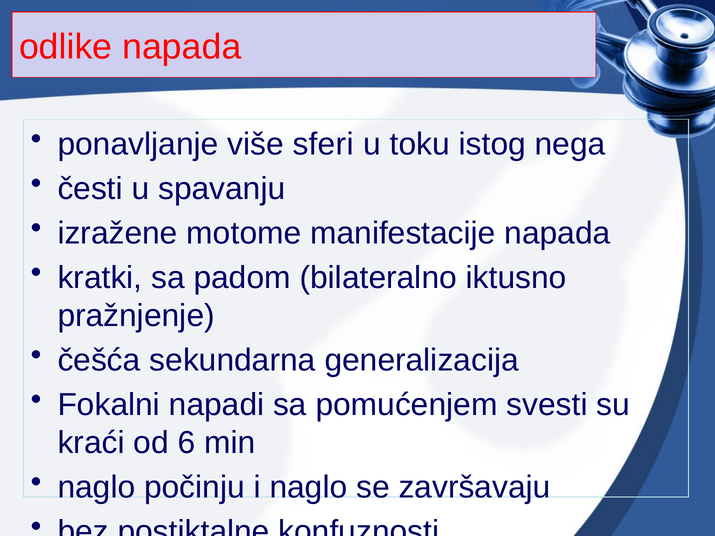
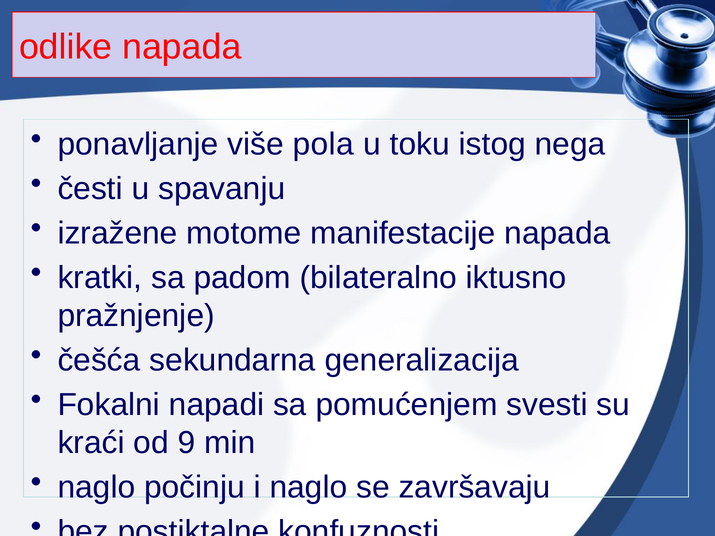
sferi: sferi -> pola (323, 144)
6: 6 -> 9 (187, 443)
